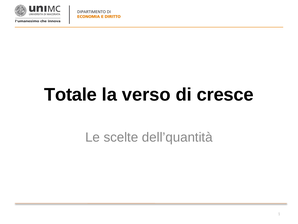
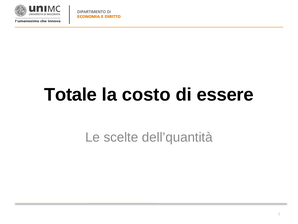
verso: verso -> costo (146, 94)
cresce: cresce -> essere (225, 94)
